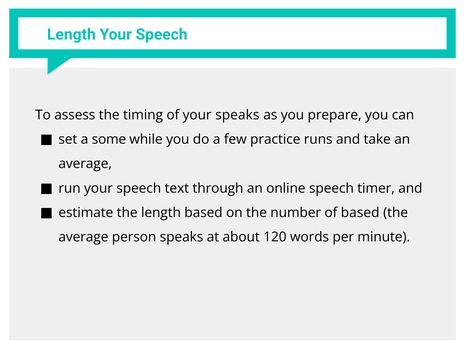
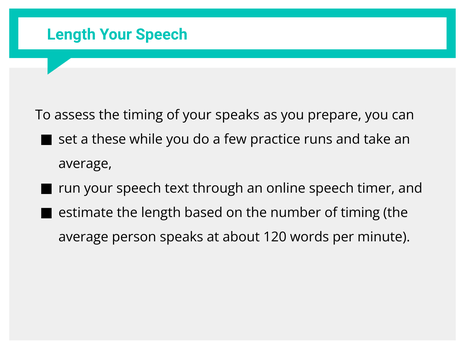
some: some -> these (109, 139)
of based: based -> timing (360, 212)
